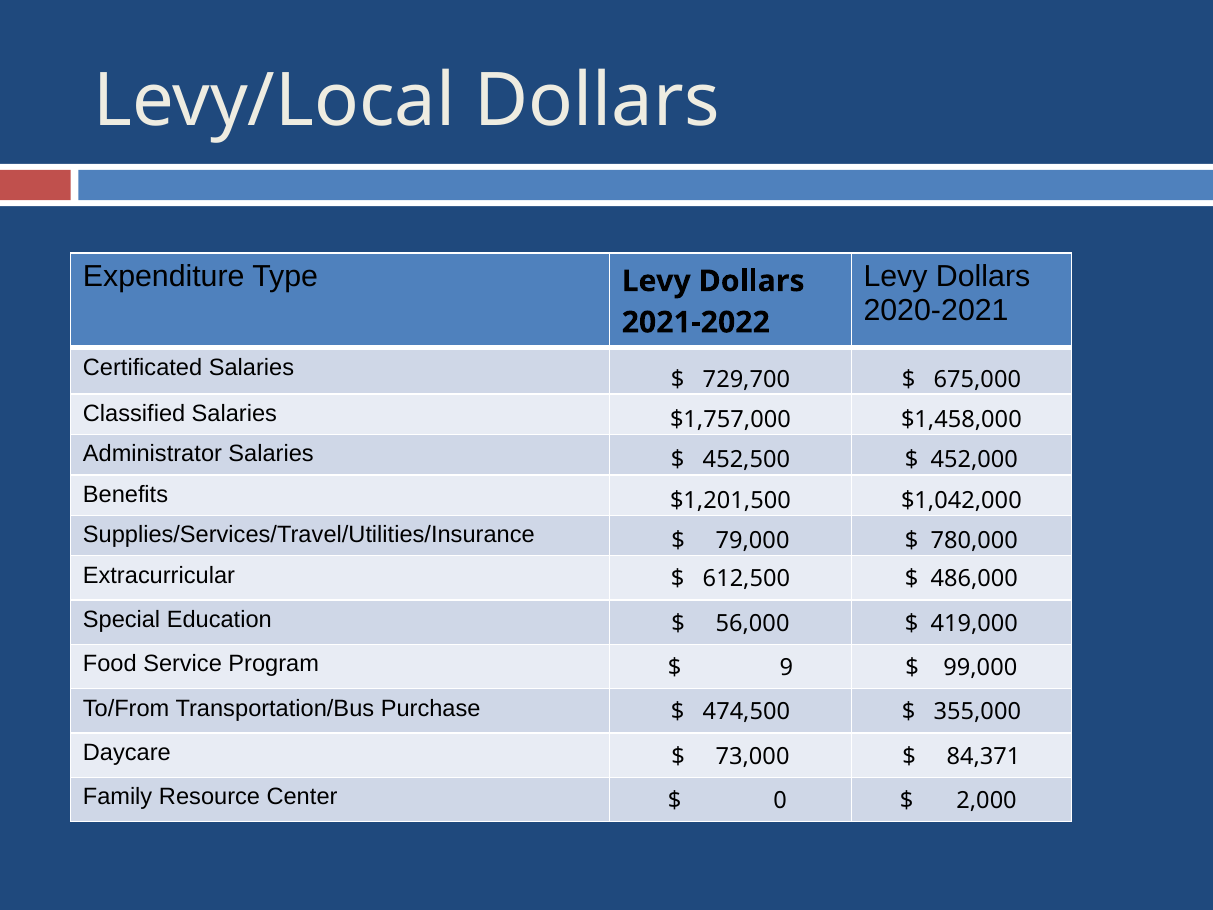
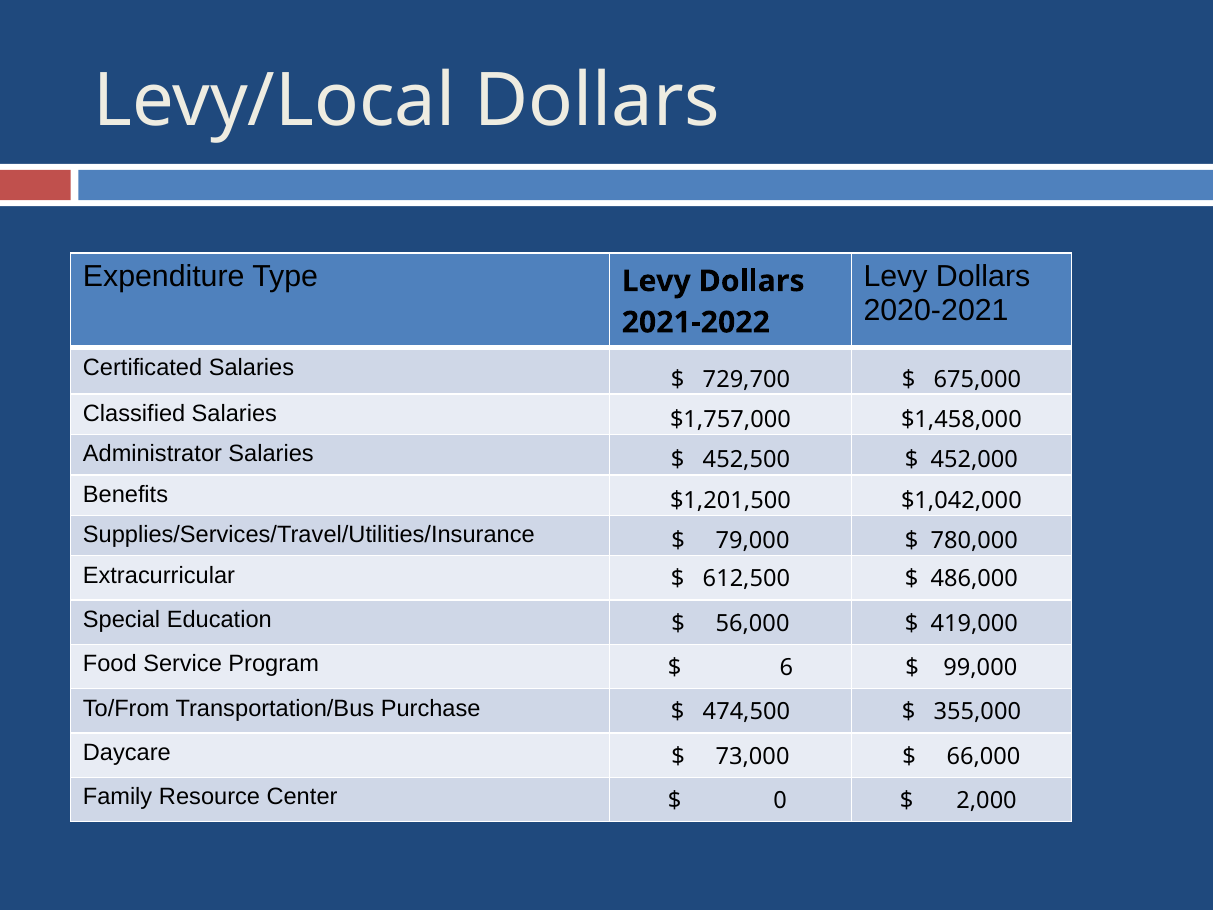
9: 9 -> 6 (786, 668)
84,371: 84,371 -> 66,000 (983, 756)
